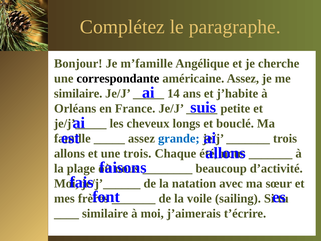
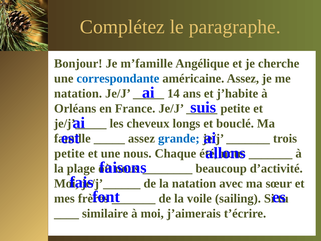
correspondante colour: black -> blue (118, 78)
similaire: similaire -> natation (78, 93)
allons: allons -> petite (69, 153)
une trois: trois -> nous (137, 153)
